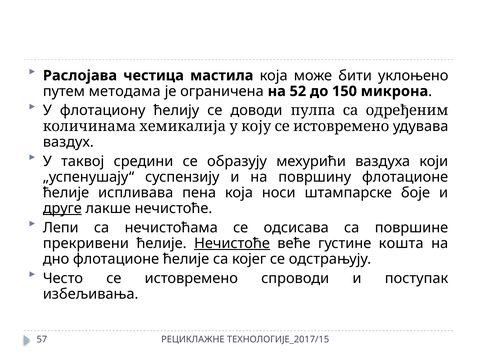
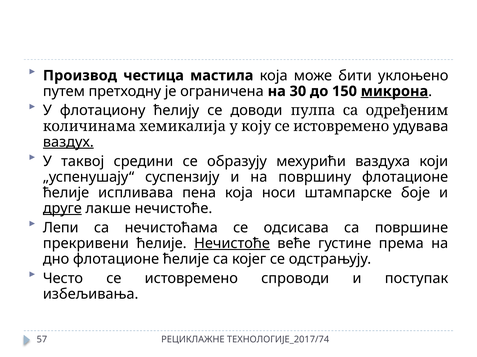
Раслојава: Раслојава -> Производ (80, 76)
методама: методама -> претходну (125, 91)
52: 52 -> 30 (298, 91)
микрона underline: none -> present (394, 91)
ваздух underline: none -> present (68, 142)
кошта: кошта -> према (401, 244)
ТЕХНОЛОГИЈЕ_2017/15: ТЕХНОЛОГИЈЕ_2017/15 -> ТЕХНОЛОГИЈЕ_2017/74 (278, 340)
